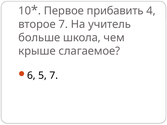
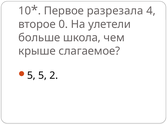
прибавить: прибавить -> разрезала (115, 11)
второе 7: 7 -> 0 (63, 24)
учитель: учитель -> улетели (110, 24)
6: 6 -> 5 (31, 76)
5 7: 7 -> 2 (54, 76)
